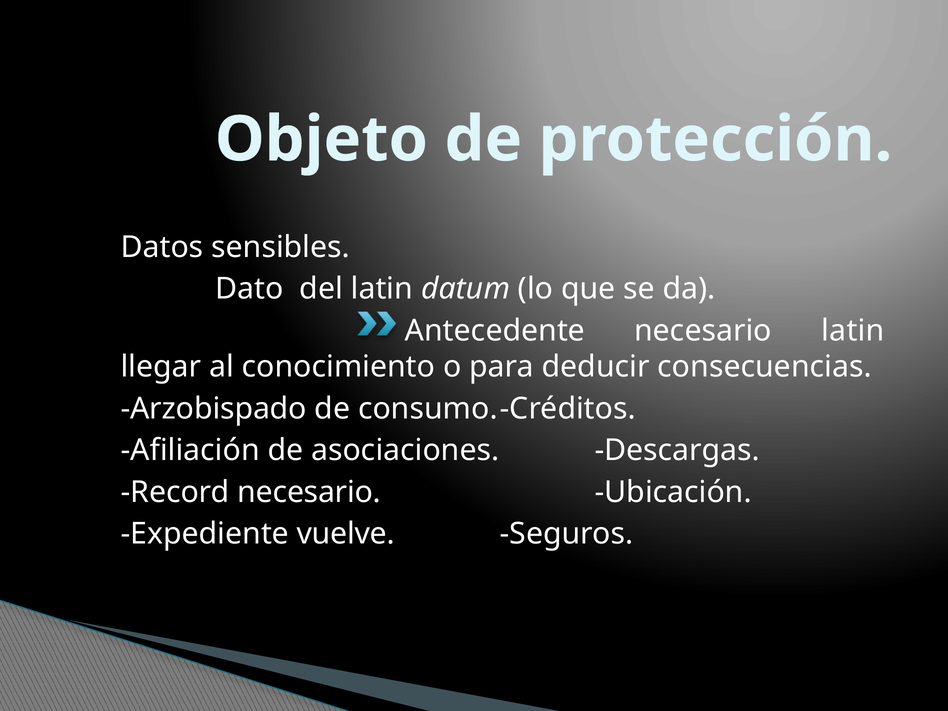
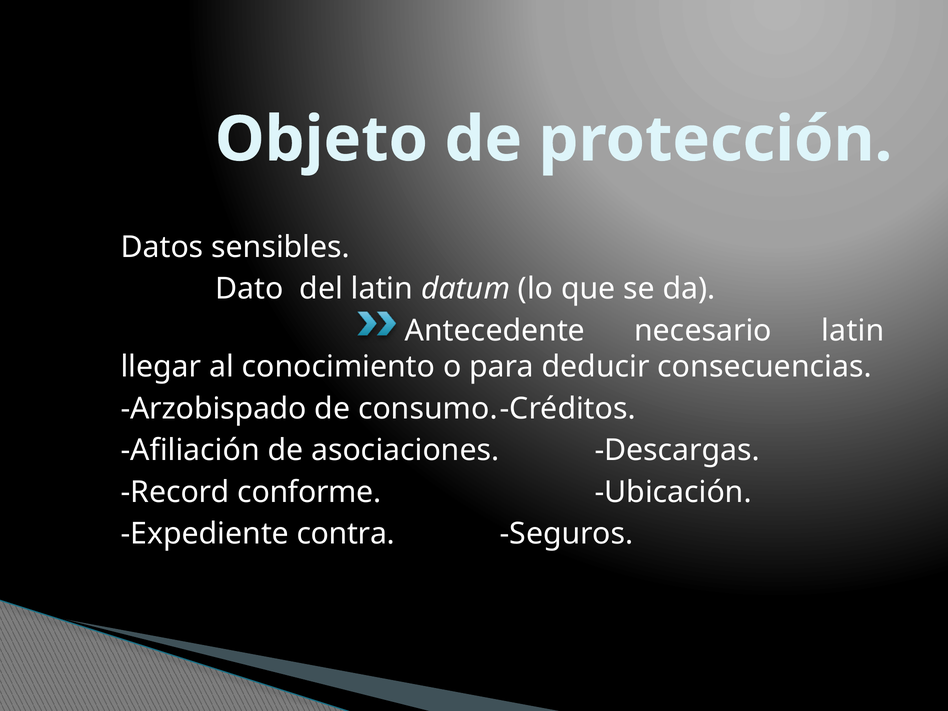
Record necesario: necesario -> conforme (309, 492)
vuelve: vuelve -> contra (346, 534)
